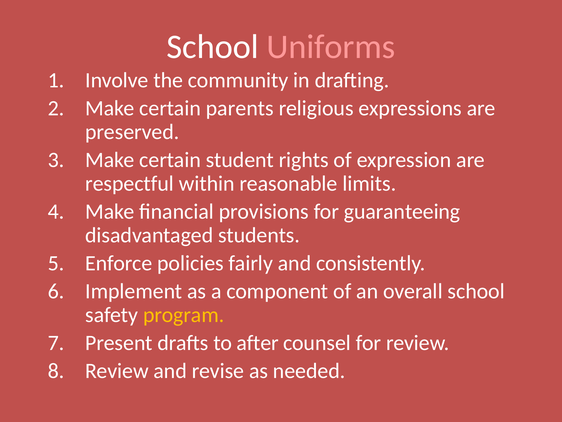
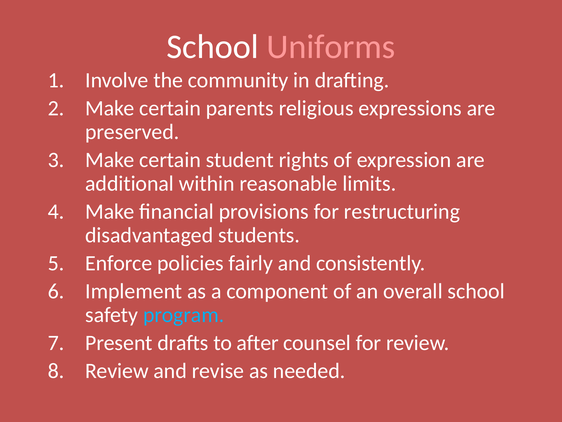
respectful: respectful -> additional (130, 183)
guaranteeing: guaranteeing -> restructuring (402, 211)
program colour: yellow -> light blue (184, 314)
